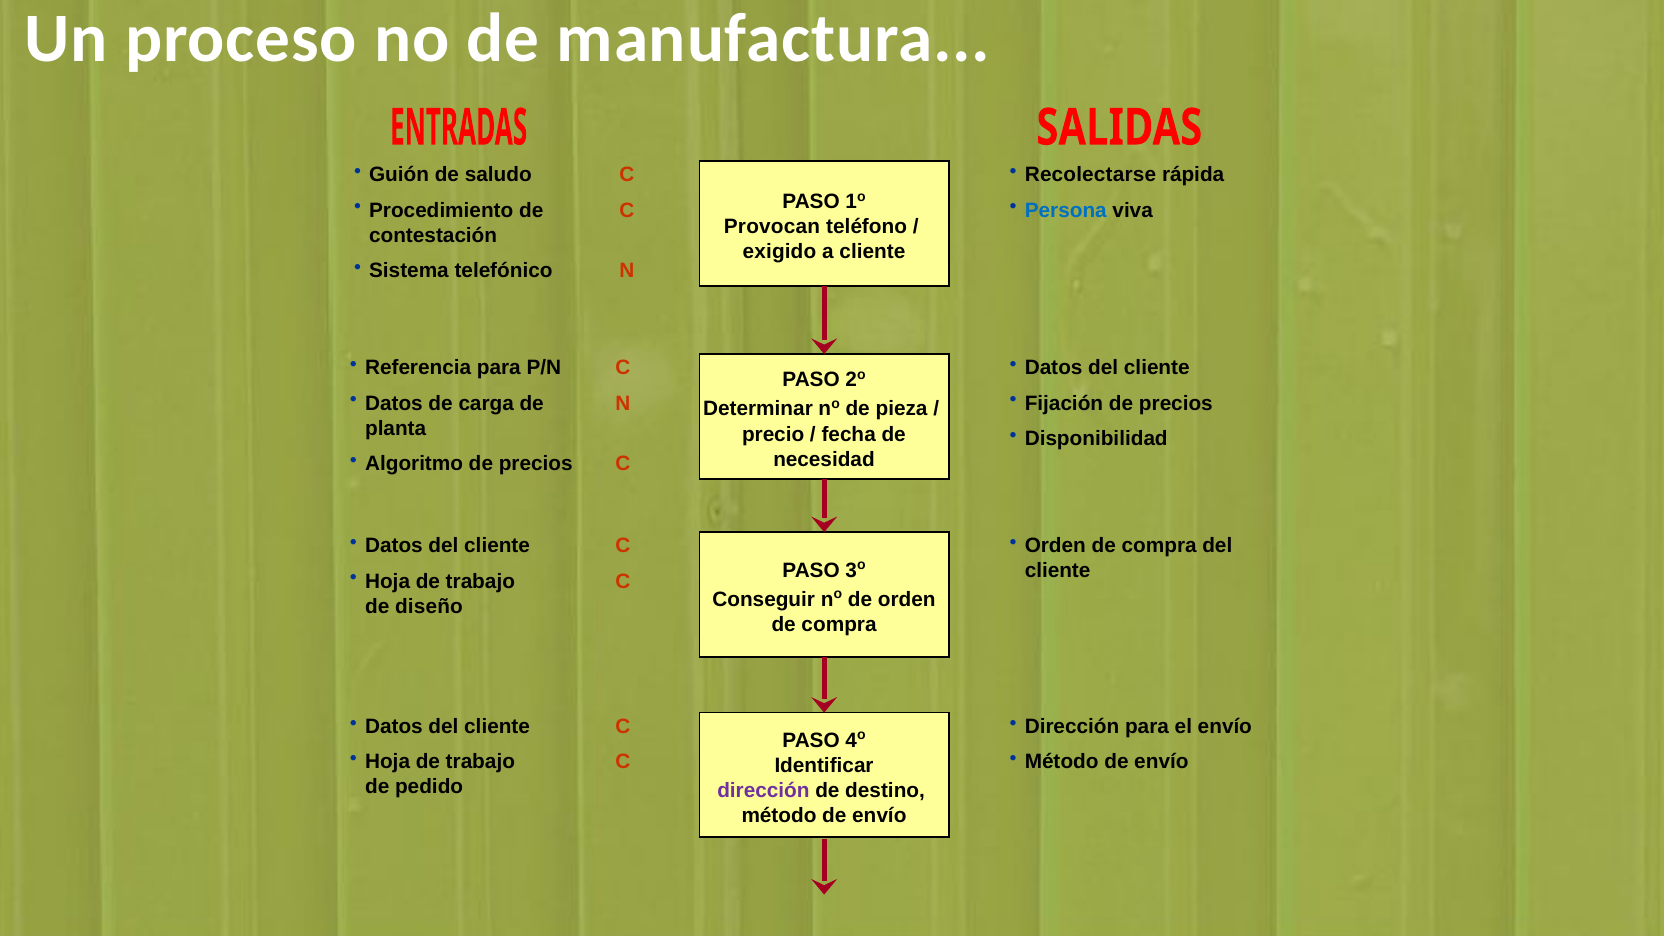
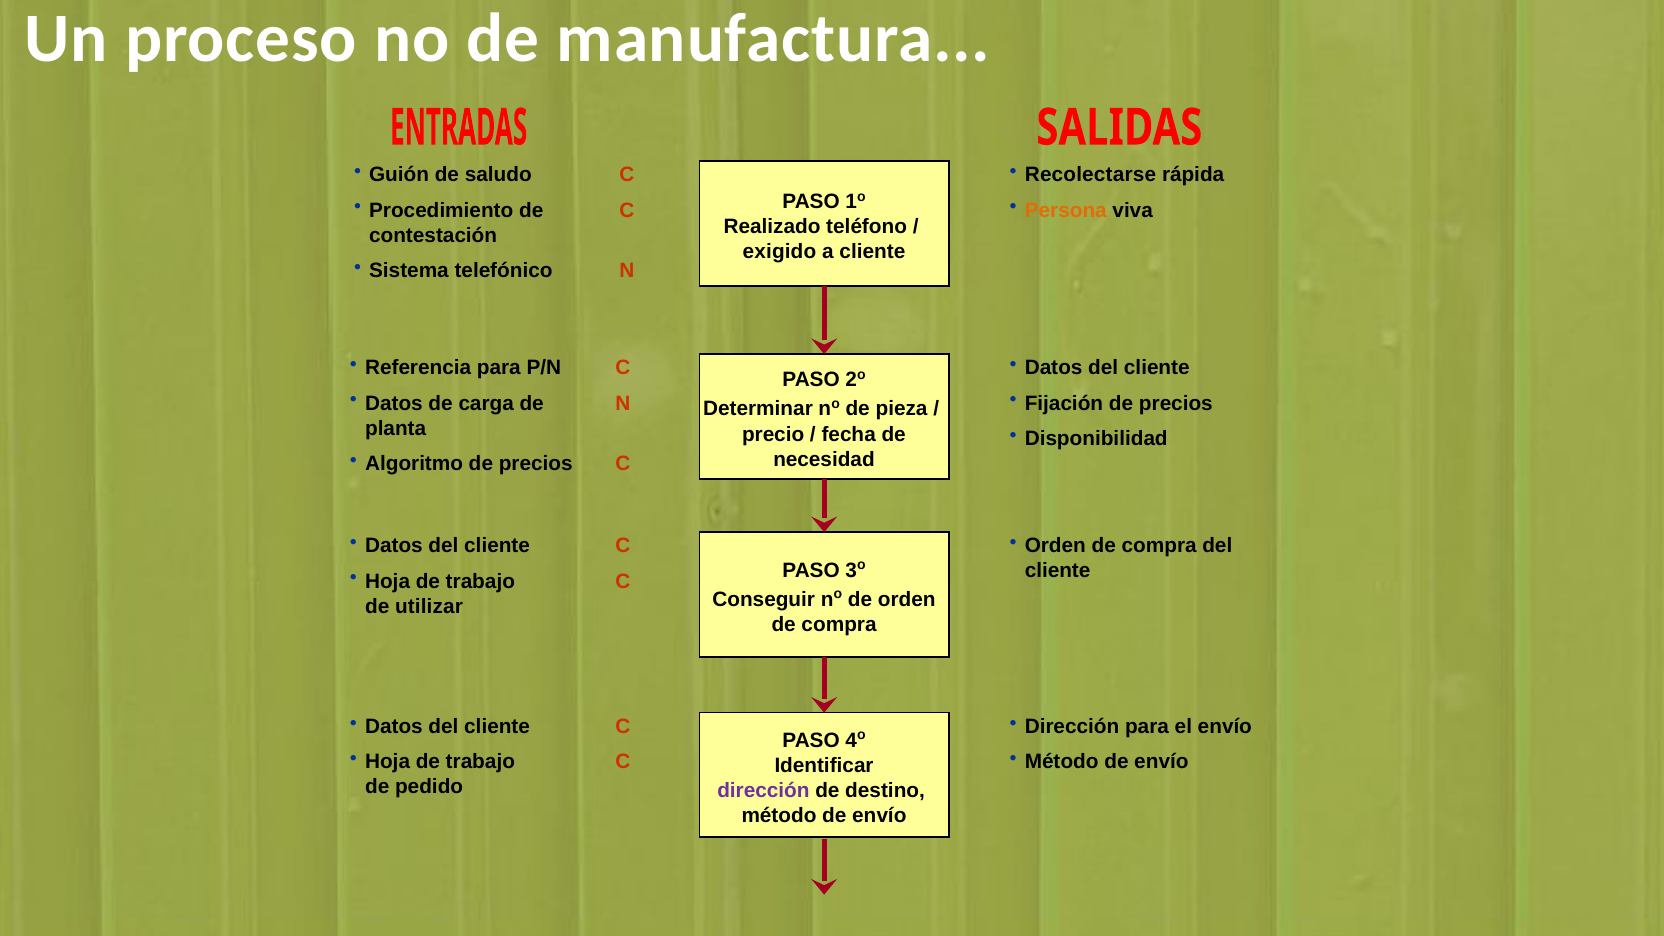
Persona colour: blue -> orange (1066, 210)
Provocan: Provocan -> Realizado (772, 227)
diseño: diseño -> utilizar (429, 606)
